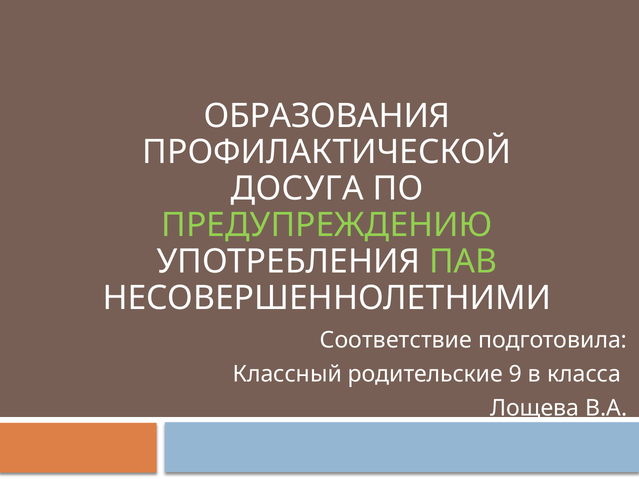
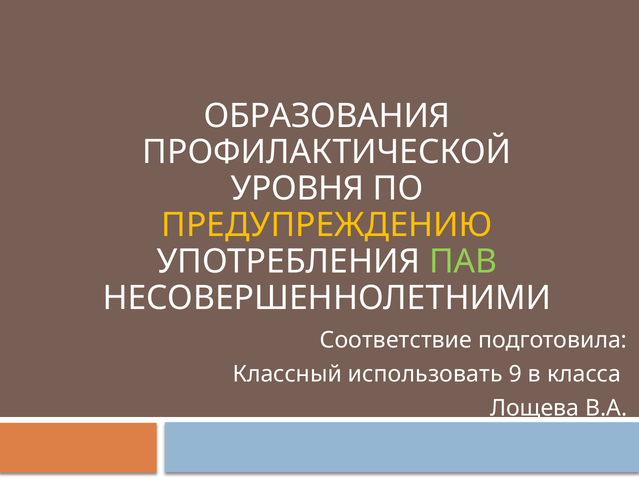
ДОСУГА: ДОСУГА -> УРОВНЯ (298, 189)
ПРЕДУПРЕЖДЕНИЮ colour: light green -> yellow (327, 225)
родительские: родительские -> использовать (425, 374)
